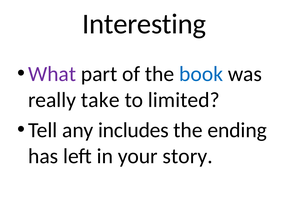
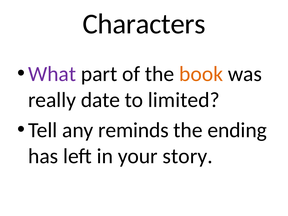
Interesting: Interesting -> Characters (144, 24)
book colour: blue -> orange (201, 74)
take: take -> date (100, 100)
includes: includes -> reminds (133, 130)
